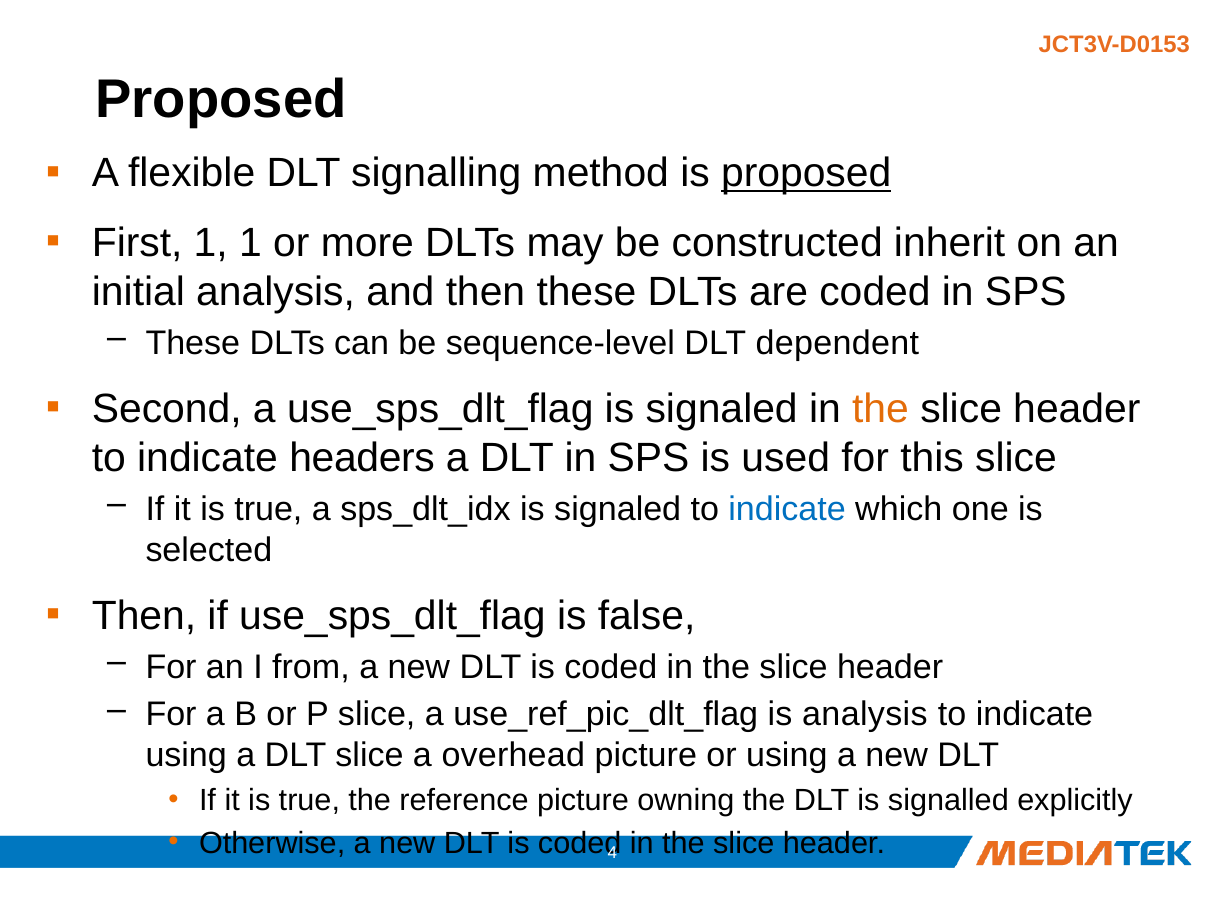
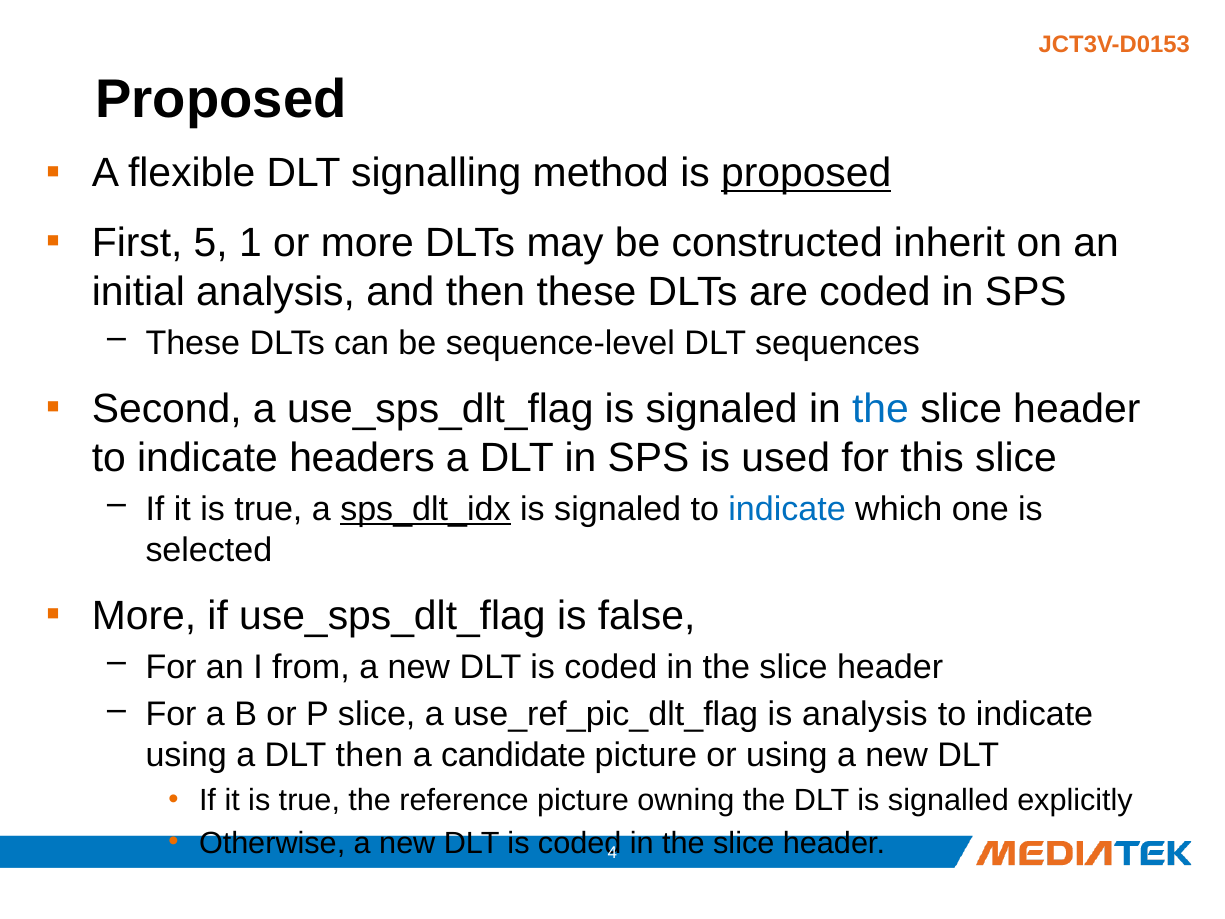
First 1: 1 -> 5 (211, 243)
dependent: dependent -> sequences (838, 343)
the colour: orange -> blue (880, 409)
sps_dlt_idx underline: none -> present (425, 509)
Then: Then -> More (144, 616)
DLT slice: slice -> then (369, 755)
overhead: overhead -> candidate (514, 755)
